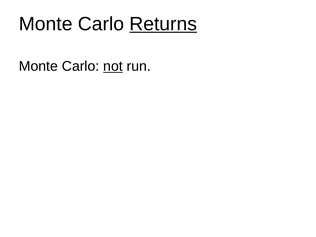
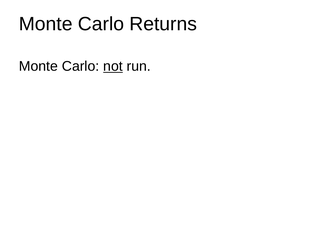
Returns underline: present -> none (163, 24)
